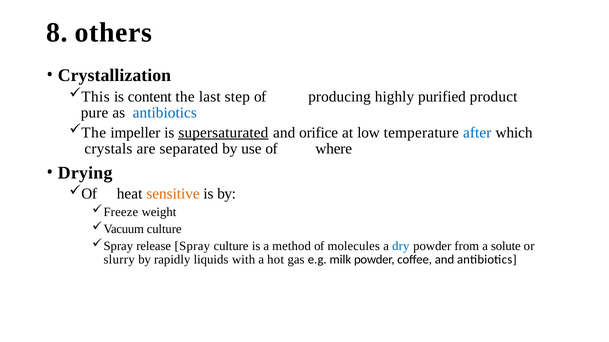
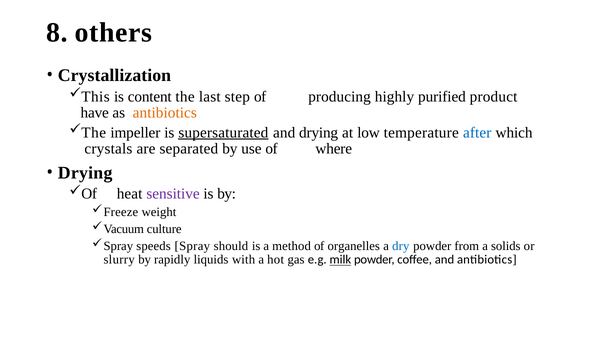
pure: pure -> have (95, 113)
antibiotics colour: blue -> orange (165, 113)
and orifice: orifice -> drying (319, 133)
sensitive colour: orange -> purple (173, 194)
release: release -> speeds (154, 246)
Spray culture: culture -> should (231, 246)
molecules: molecules -> organelles (354, 246)
solute: solute -> solids (506, 246)
milk underline: none -> present (340, 260)
